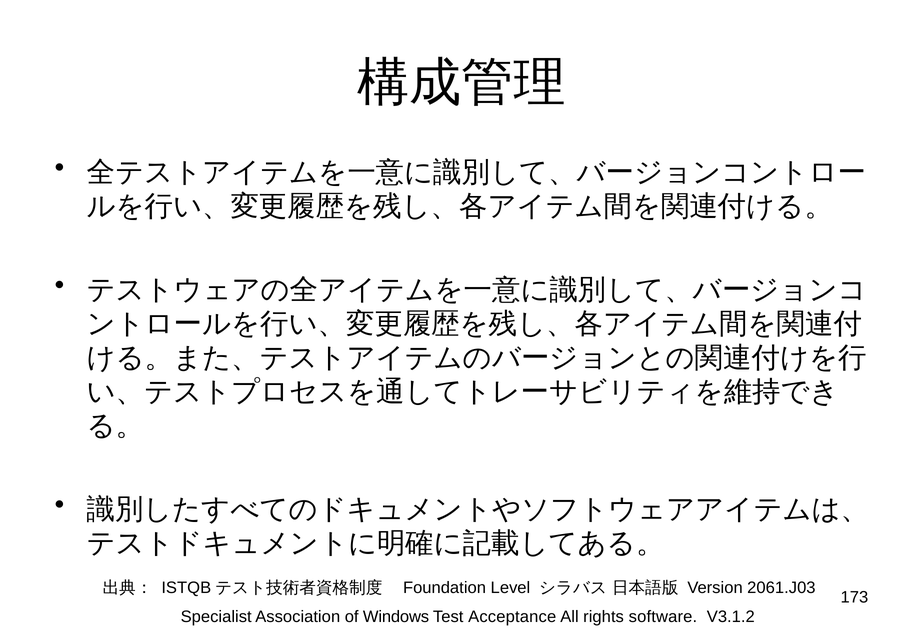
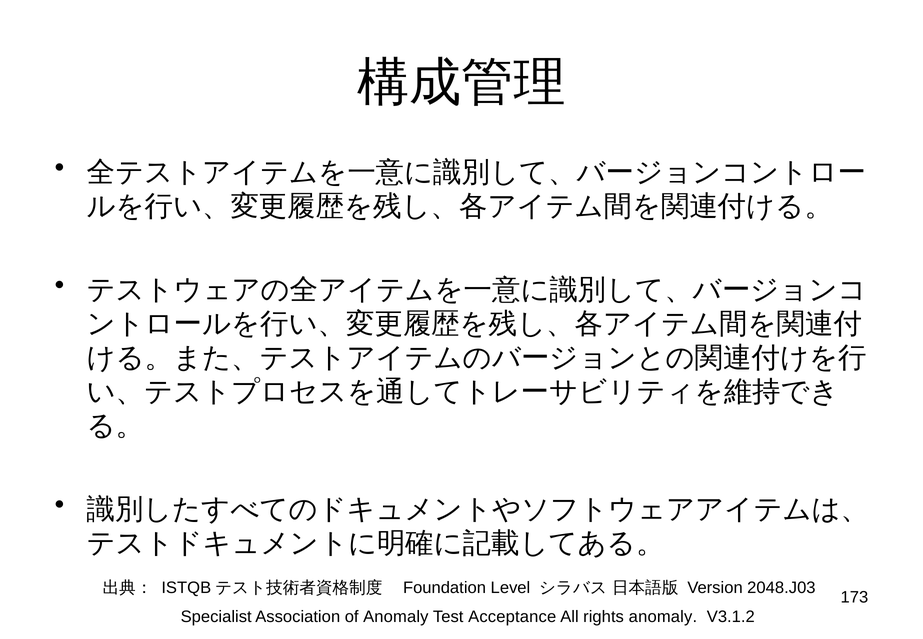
2061.J03: 2061.J03 -> 2048.J03 (781, 588)
of Windows: Windows -> Anomaly (396, 617)
rights software: software -> anomaly (663, 617)
